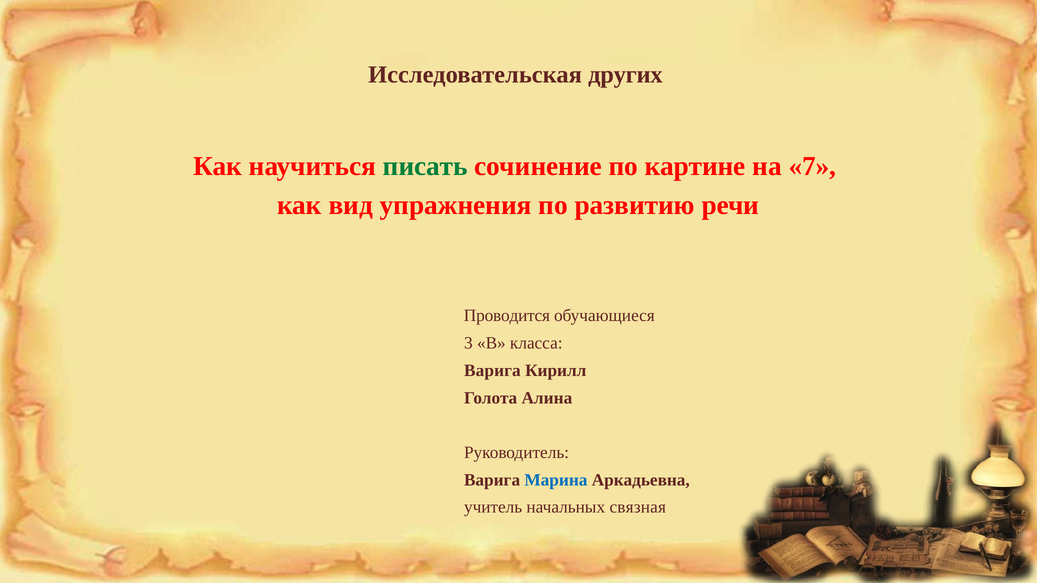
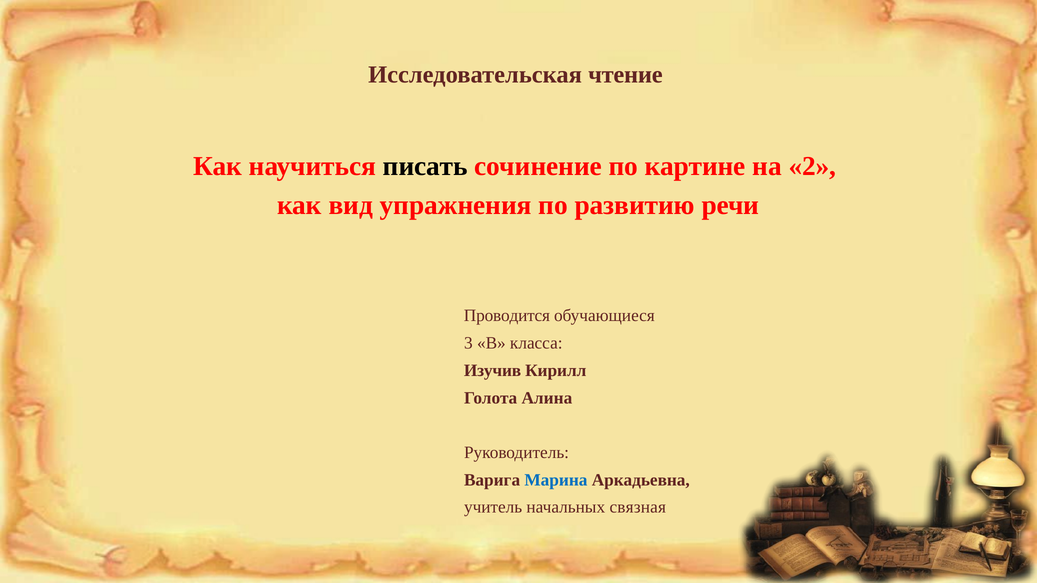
других: других -> чтение (625, 75)
писать colour: green -> black (425, 166)
7: 7 -> 2 (812, 166)
Варига: Варига -> Изучив (493, 371)
